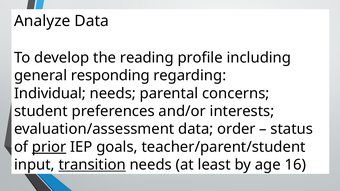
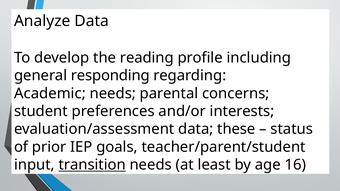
Individual: Individual -> Academic (50, 94)
order: order -> these (236, 129)
prior underline: present -> none (49, 147)
